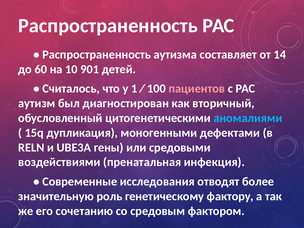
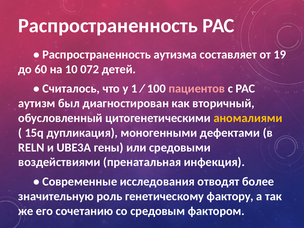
14: 14 -> 19 (280, 55)
901: 901 -> 072 (90, 69)
аномалиями colour: light blue -> yellow (248, 118)
